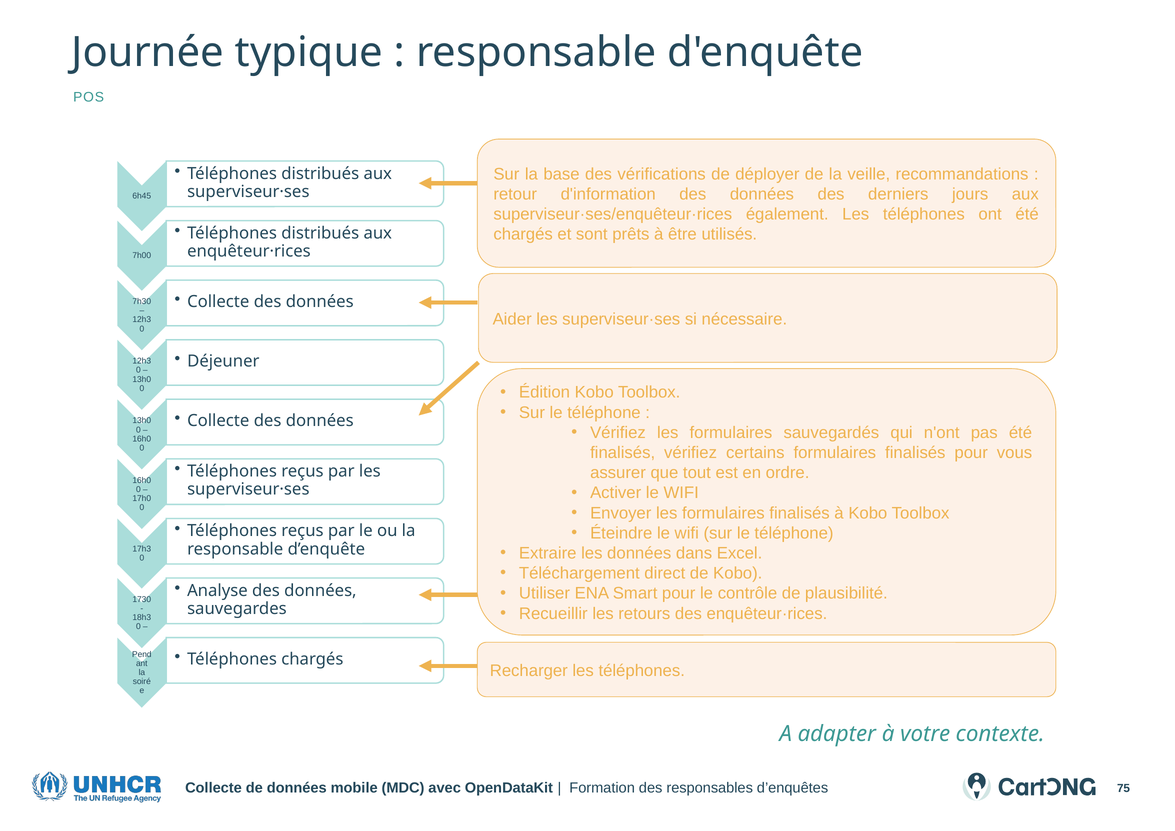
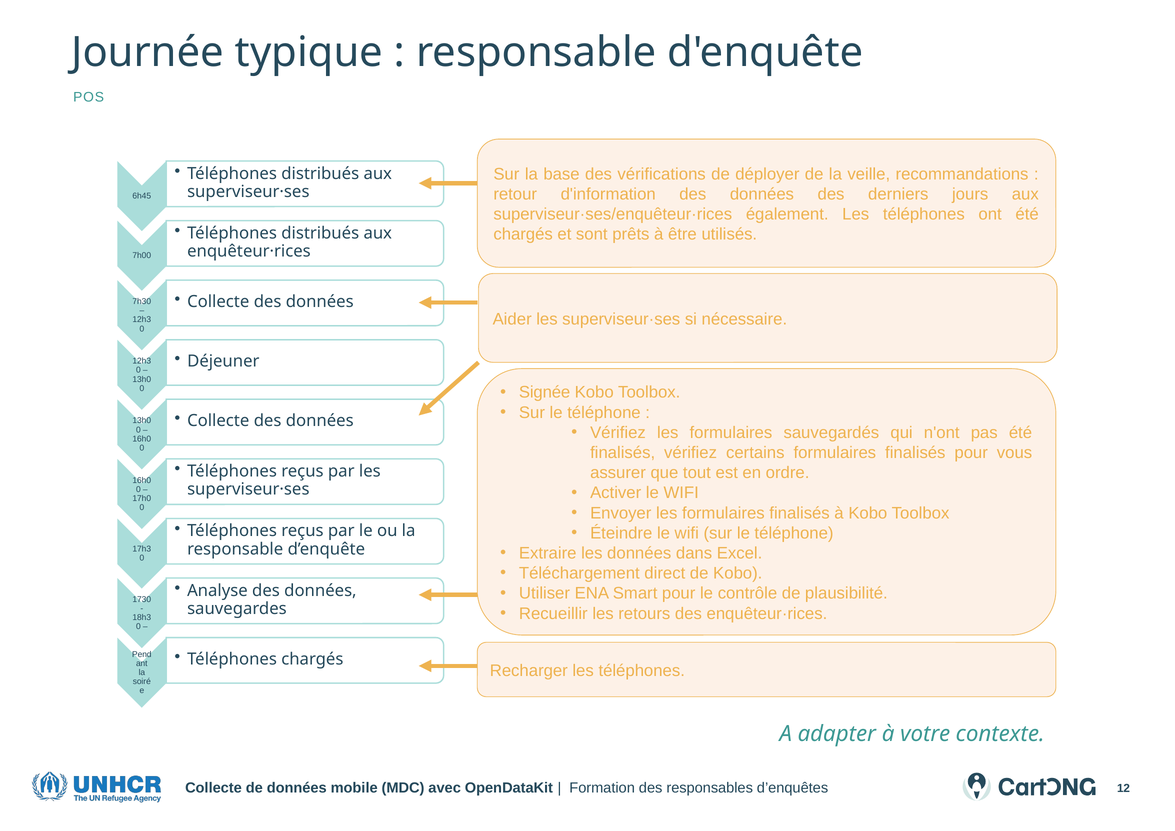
Édition: Édition -> Signée (545, 392)
75: 75 -> 12 (1124, 788)
